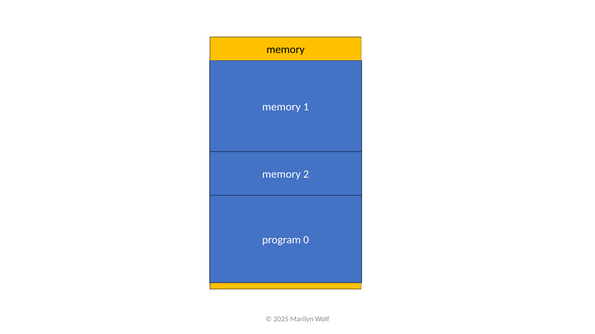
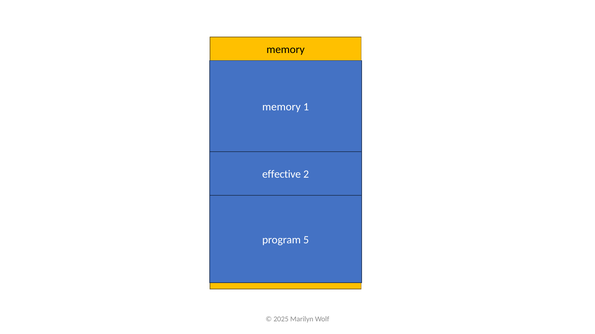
memory: memory -> effective (282, 175)
0: 0 -> 5 (306, 240)
